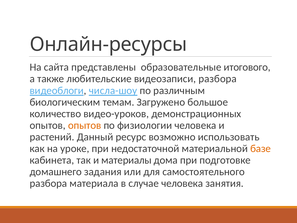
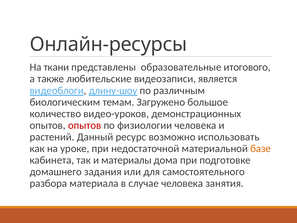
сайта: сайта -> ткани (56, 67)
видеозаписи разбора: разбора -> является (218, 79)
числа-шоу: числа-шоу -> длину-шоу (113, 90)
опытов colour: orange -> red (85, 125)
